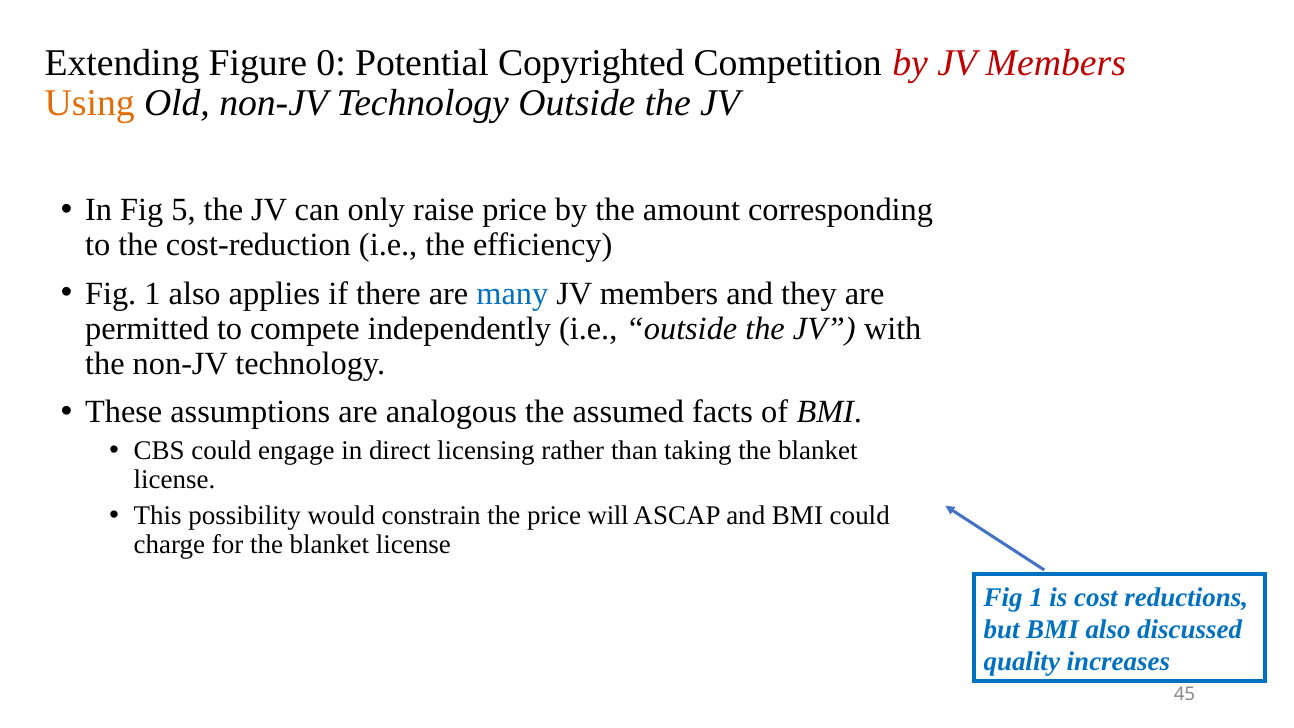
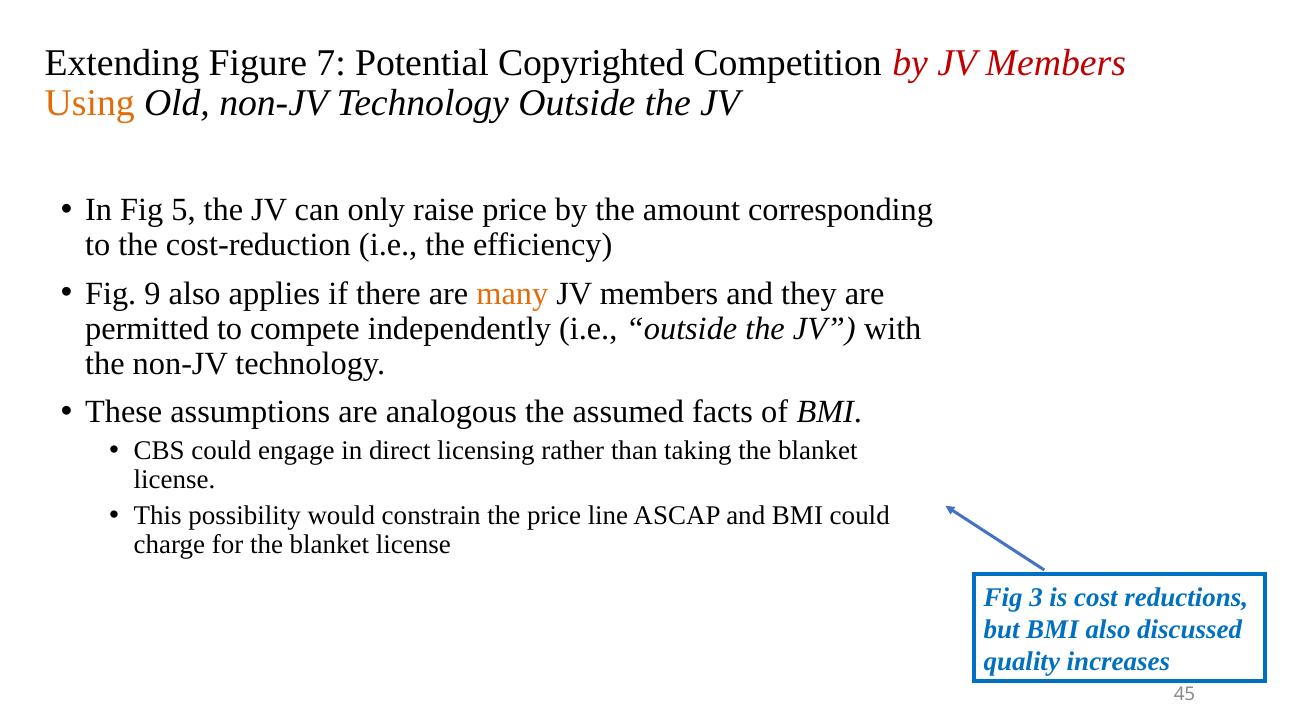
0: 0 -> 7 (331, 63)
1: 1 -> 9 (152, 293)
many colour: blue -> orange (512, 293)
will: will -> line (608, 516)
1: 1 -> 3 (1036, 597)
